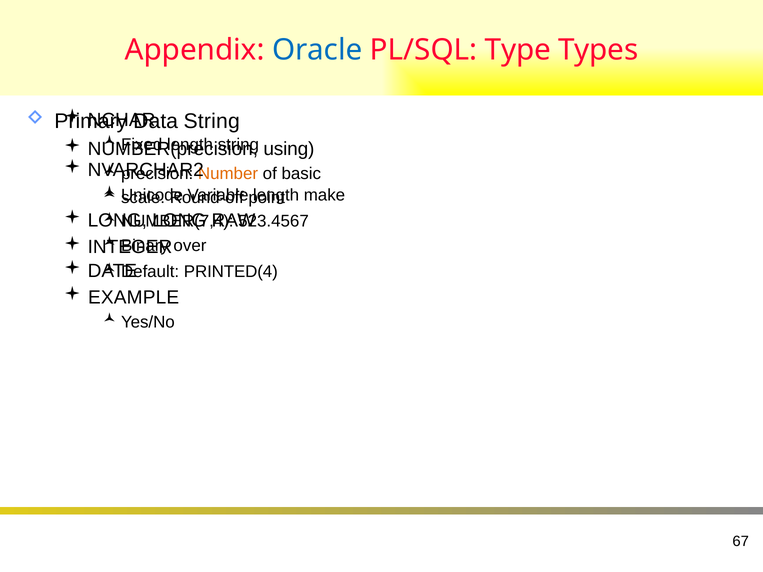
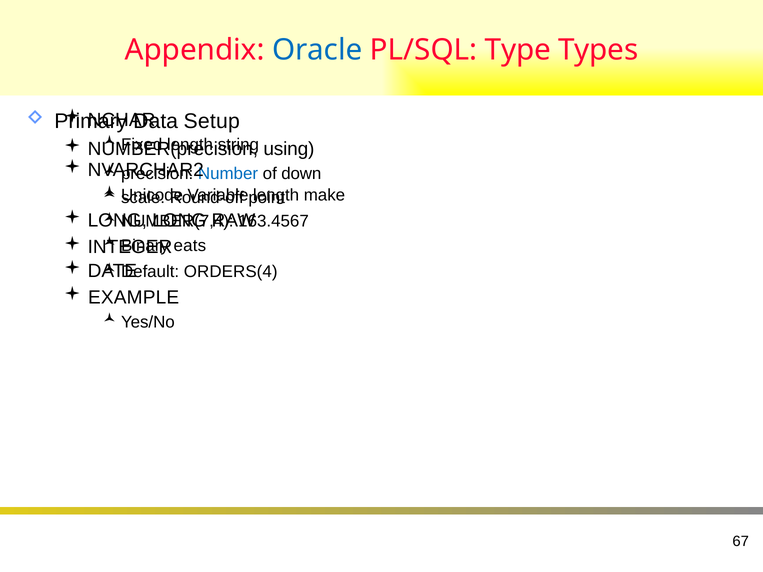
String: String -> Setup (212, 121)
Number colour: orange -> blue (228, 174)
basic: basic -> down (301, 174)
523.4567: 523.4567 -> 163.4567 (274, 221)
over: over -> eats (190, 246)
PRINTED(4: PRINTED(4 -> ORDERS(4 (231, 272)
